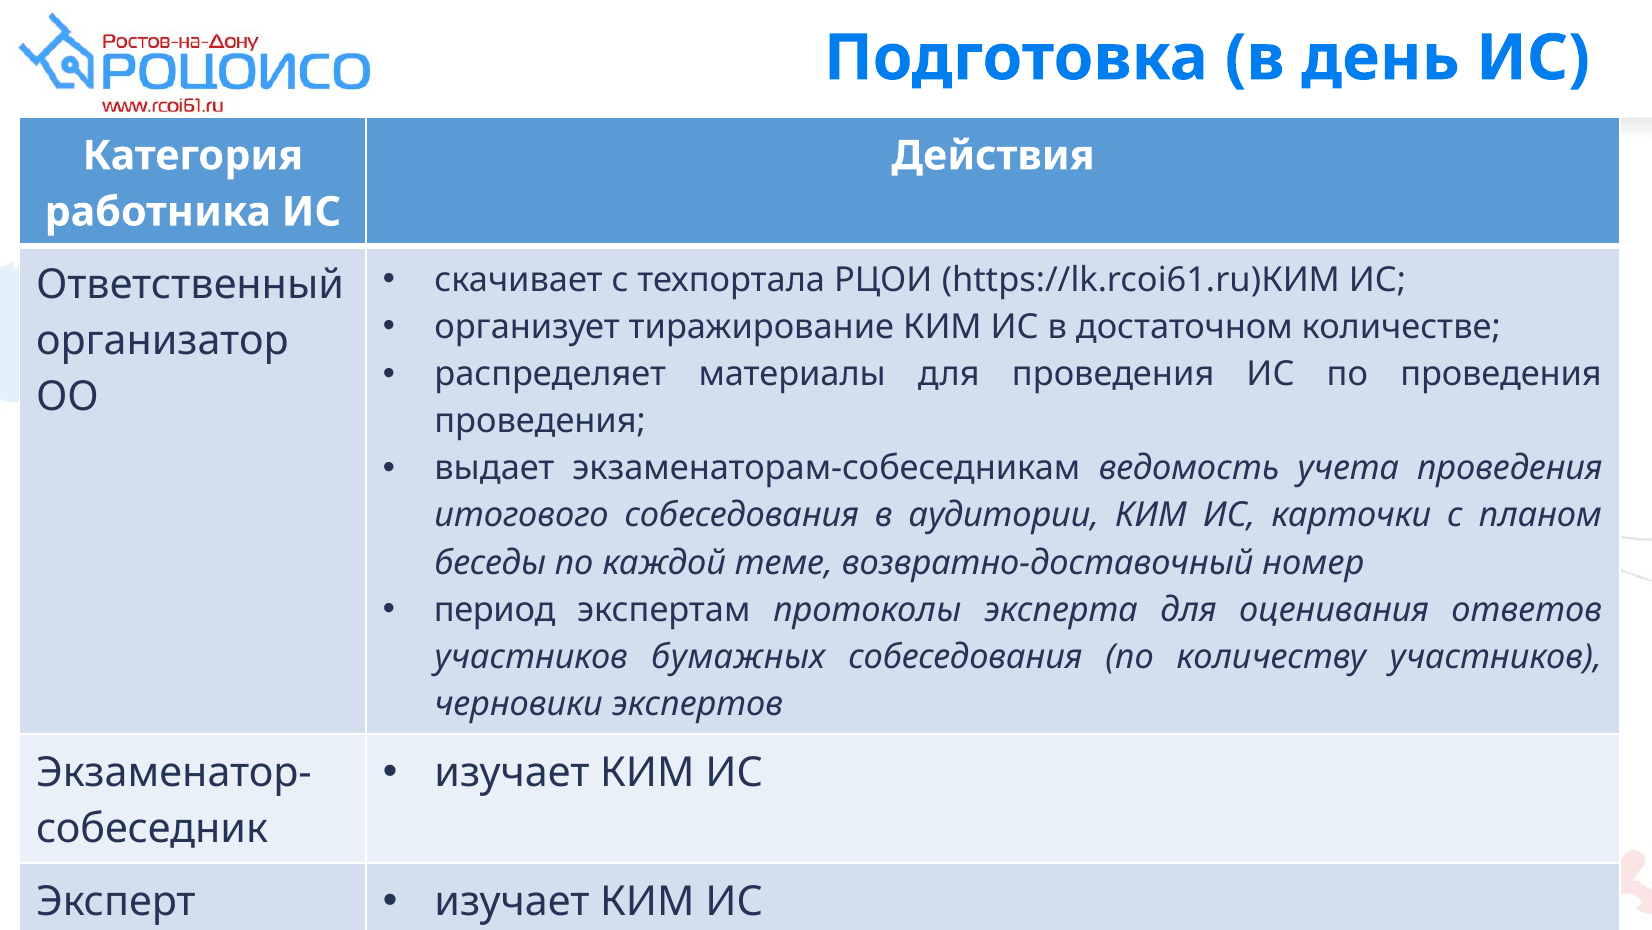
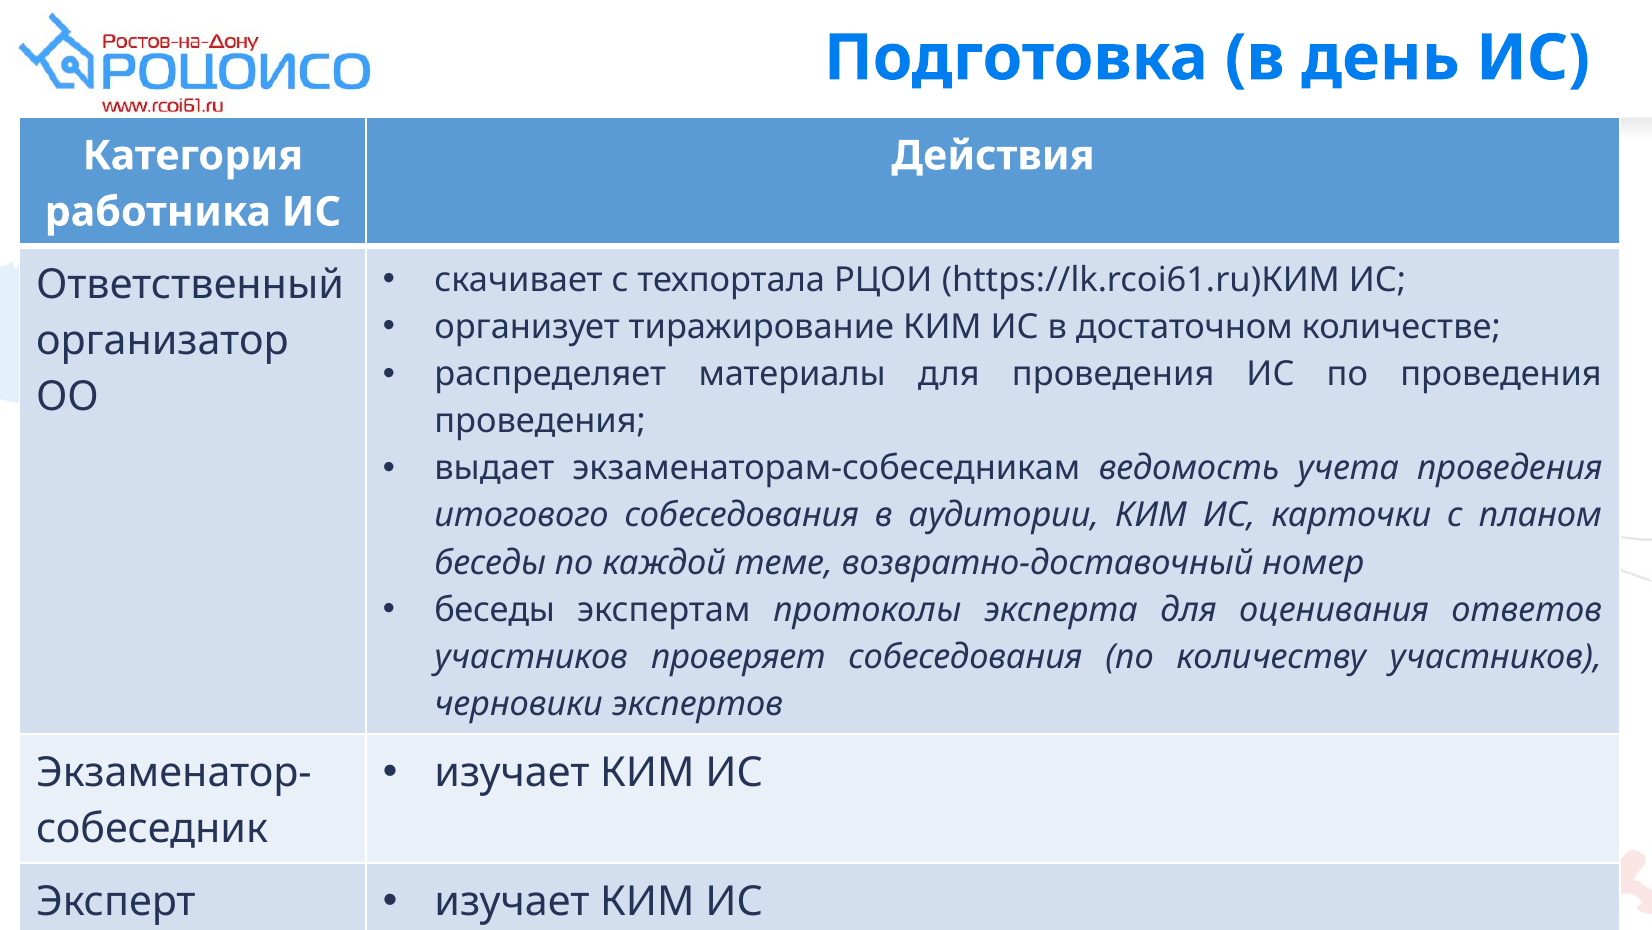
период: период -> беседы (495, 609)
бумажных: бумажных -> проверяет (738, 656)
